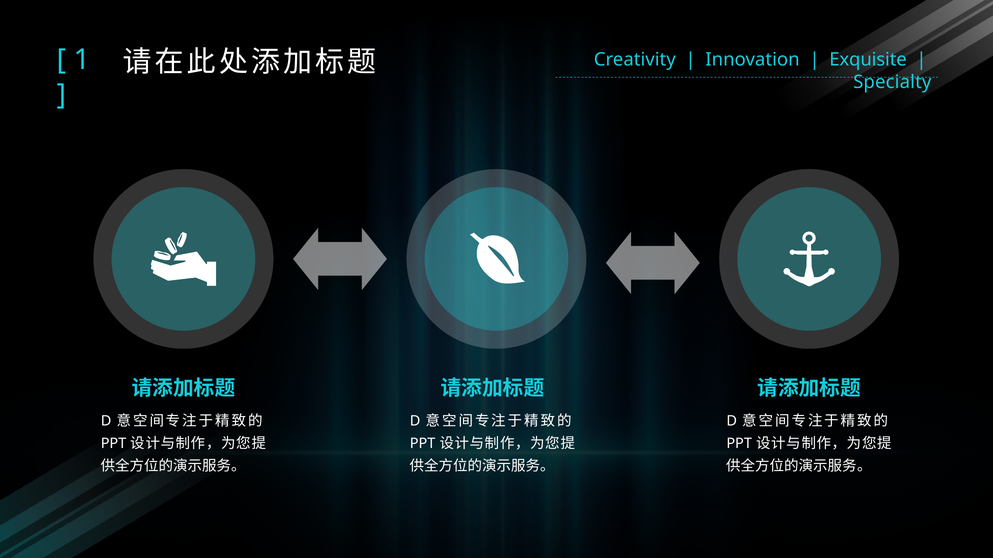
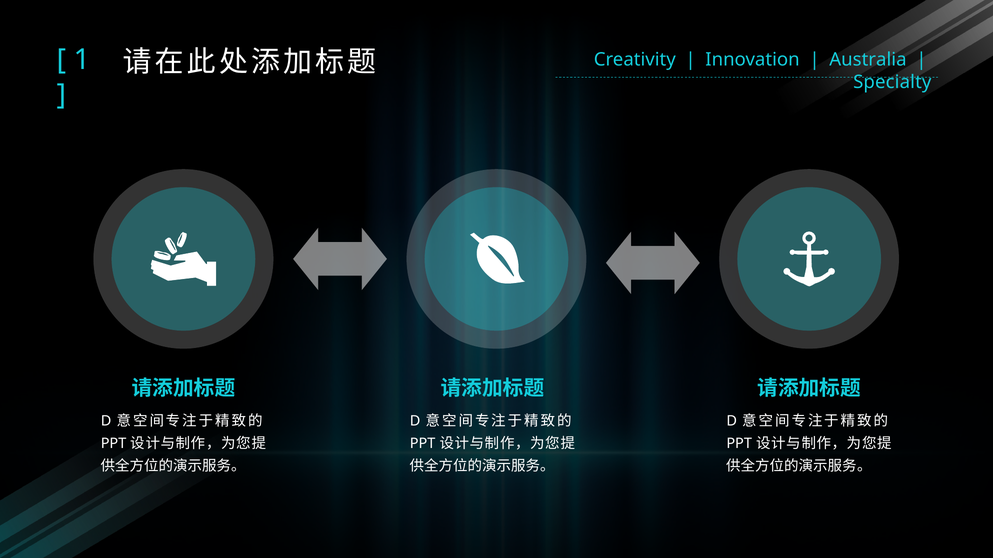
Exquisite: Exquisite -> Australia (868, 60)
